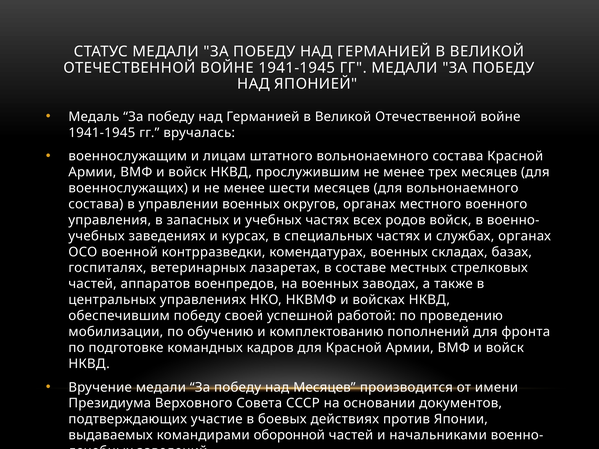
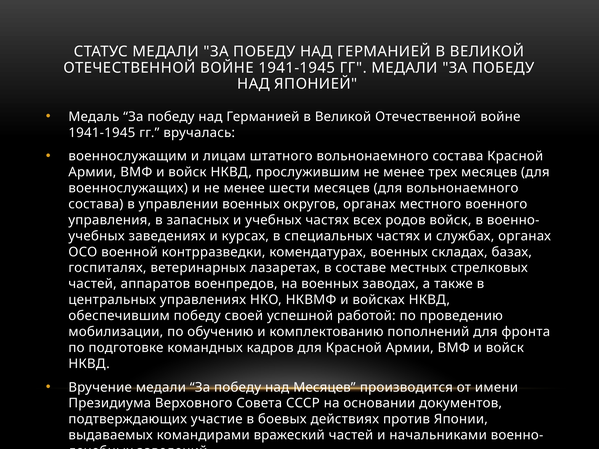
оборонной: оборонной -> вражеский (289, 435)
